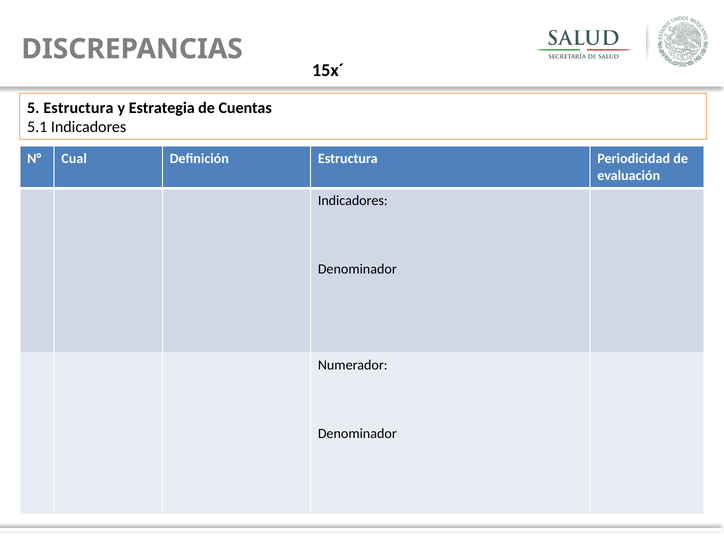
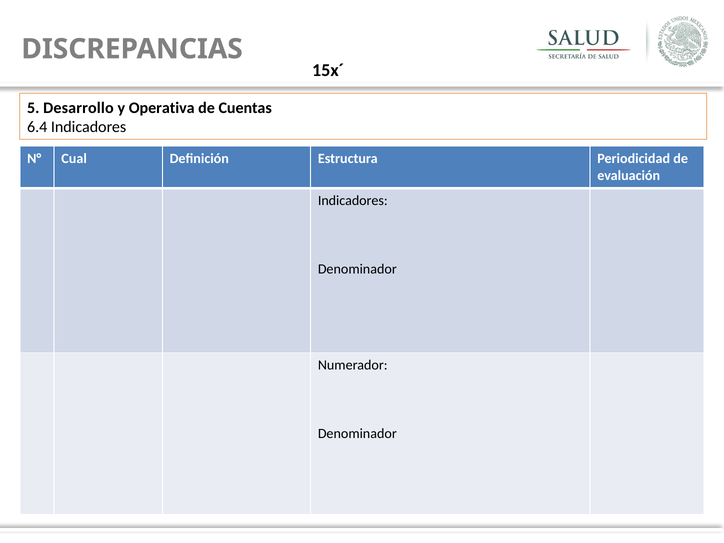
5 Estructura: Estructura -> Desarrollo (78, 108)
Estrategia: Estrategia -> Operativa (162, 108)
5.1: 5.1 -> 6.4 (37, 127)
